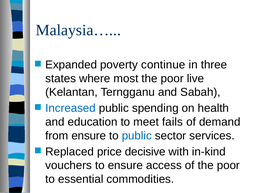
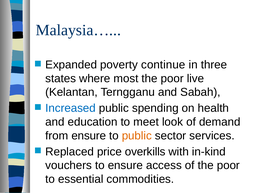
fails: fails -> look (173, 122)
public colour: blue -> orange (137, 136)
decisive: decisive -> overkills (145, 152)
